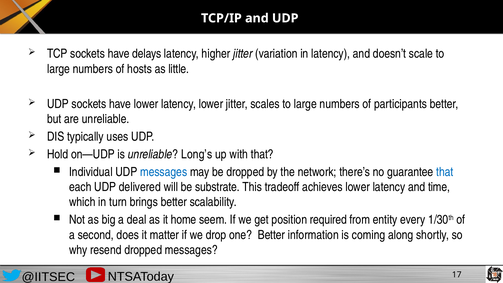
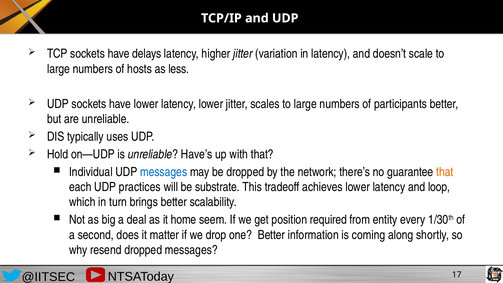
little: little -> less (179, 69)
Long’s: Long’s -> Have’s (197, 154)
that colour: blue -> orange (445, 172)
delivered: delivered -> practices (140, 187)
time: time -> loop (439, 187)
